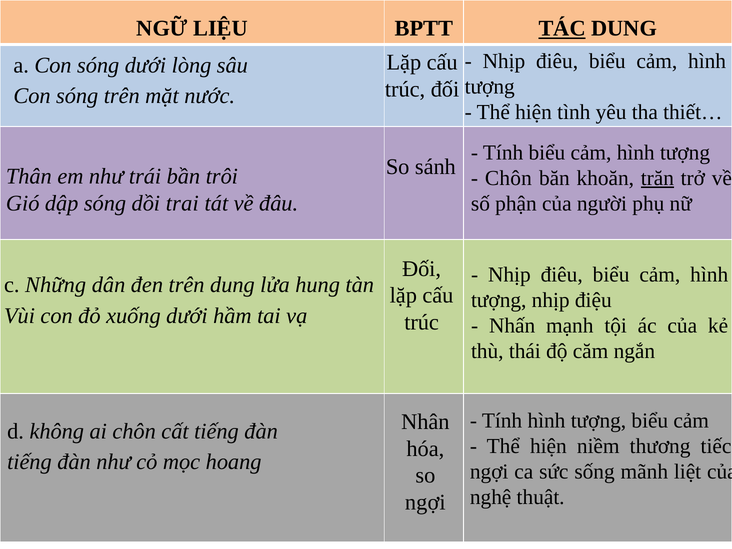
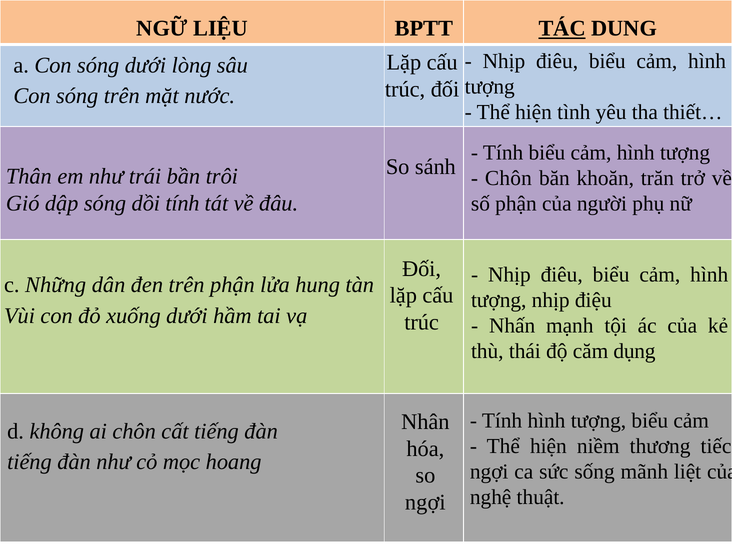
trăn underline: present -> none (657, 178)
dồi trai: trai -> tính (182, 203)
trên dung: dung -> phận (232, 285)
ngắn: ngắn -> dụng (634, 351)
